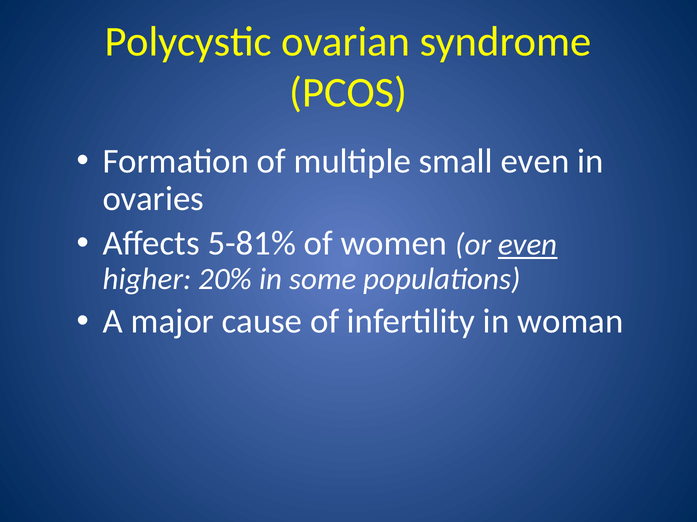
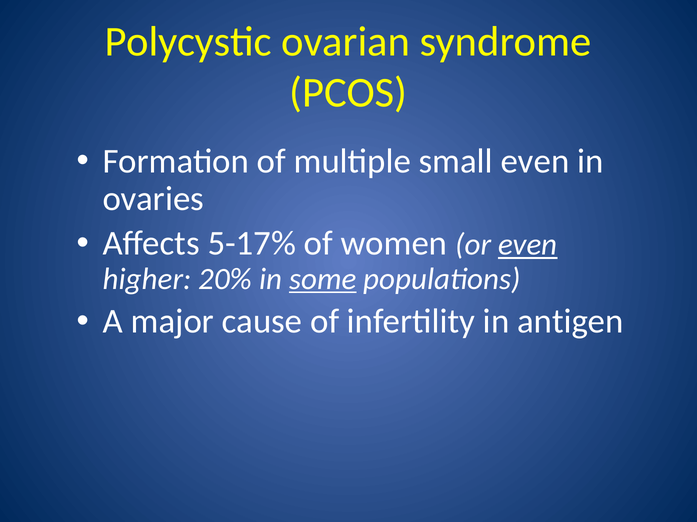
5-81%: 5-81% -> 5-17% (252, 244)
some underline: none -> present (323, 279)
woman: woman -> antigen (570, 322)
